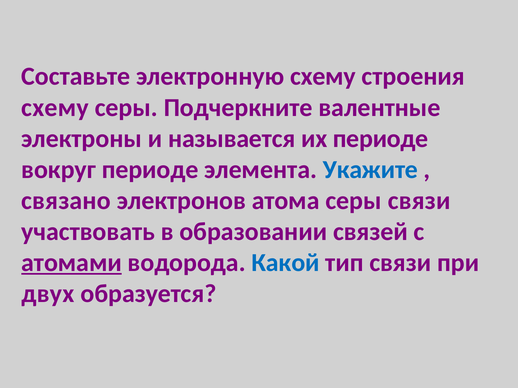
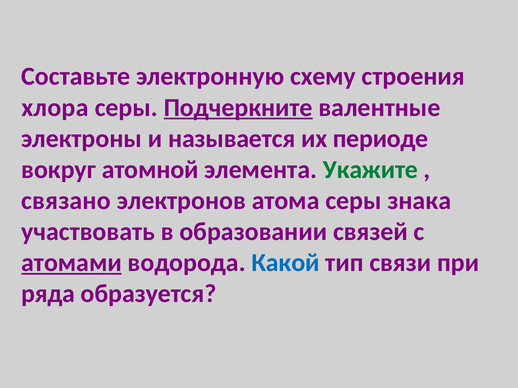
схему: схему -> хлора (55, 108)
Подчеркните underline: none -> present (238, 108)
вокруг периоде: периоде -> атомной (150, 170)
Укажите colour: blue -> green (370, 170)
серы связи: связи -> знака (419, 201)
двух: двух -> ряда (48, 294)
